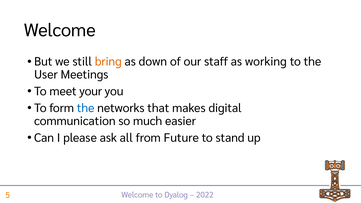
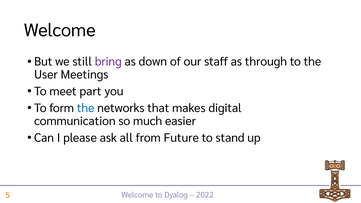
bring colour: orange -> purple (108, 62)
working: working -> through (266, 62)
your: your -> part (91, 92)
